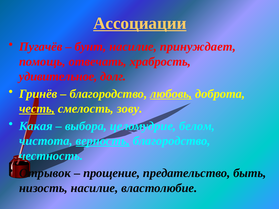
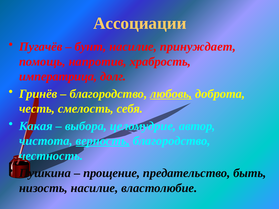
Ассоциации underline: present -> none (140, 23)
отвечать: отвечать -> напротив (98, 62)
удивительное: удивительное -> императрица (58, 77)
честь underline: present -> none (37, 109)
зову: зову -> себя (130, 109)
белом: белом -> автор (197, 126)
Отрывок: Отрывок -> Пушкина (45, 173)
